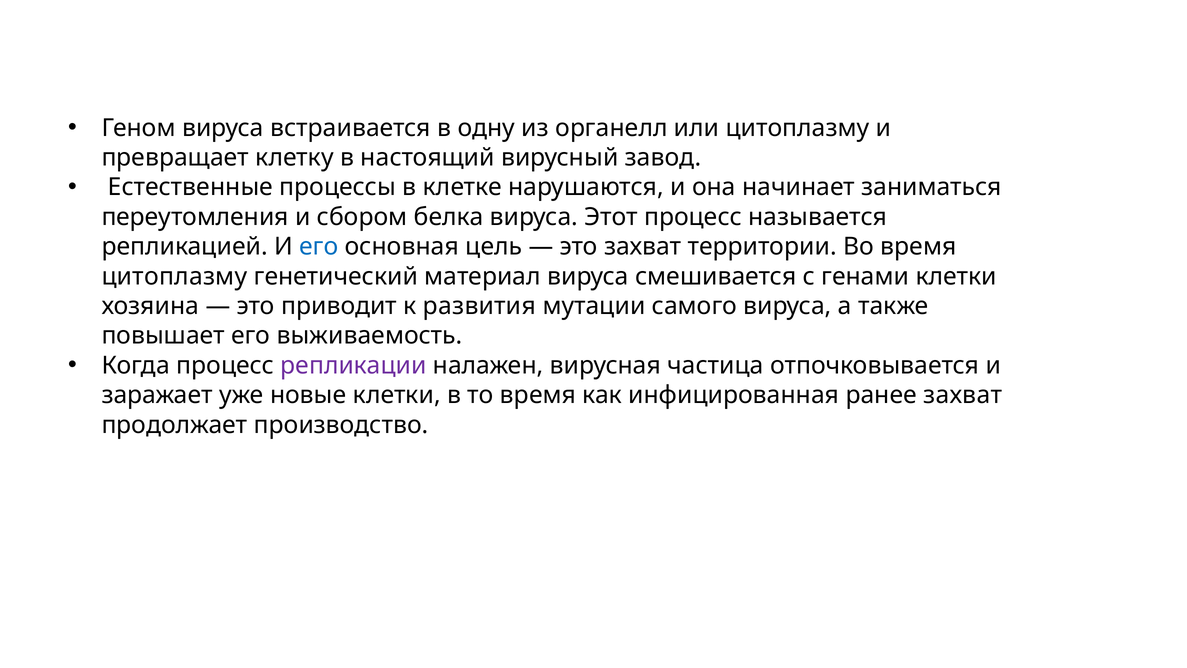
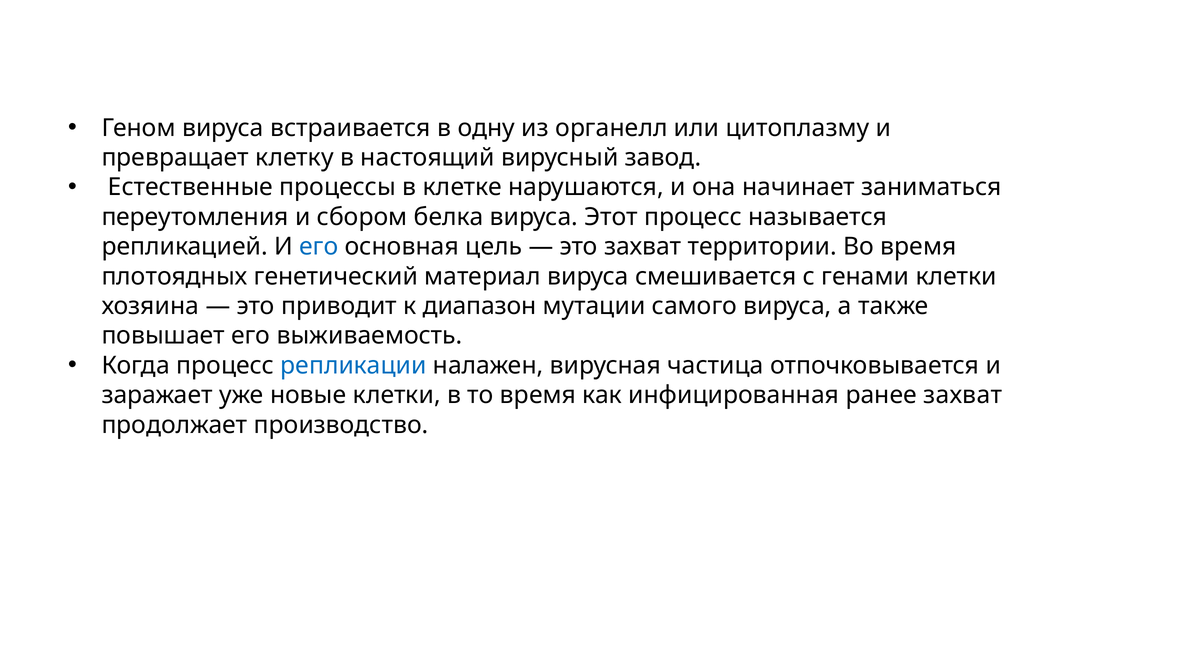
цитоплазму: цитоплазму -> плотоядных (174, 276)
развития: развития -> диапазон (480, 306)
репликации colour: purple -> blue (353, 365)
